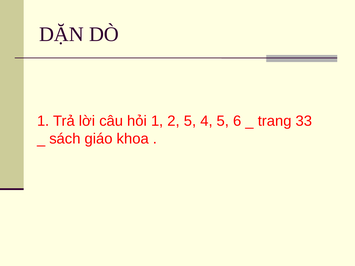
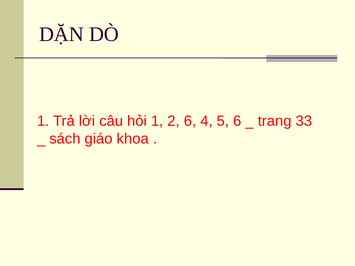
2 5: 5 -> 6 (190, 121)
